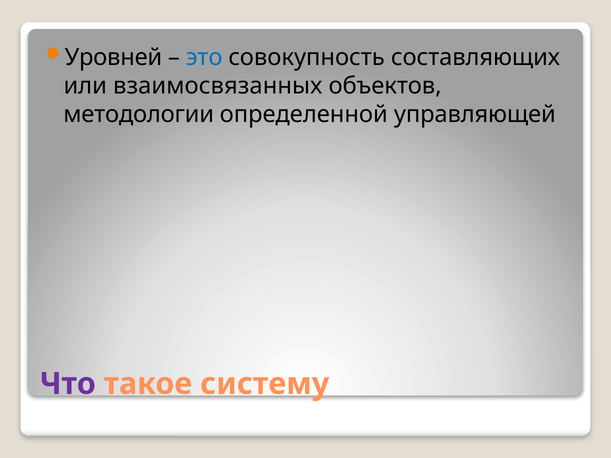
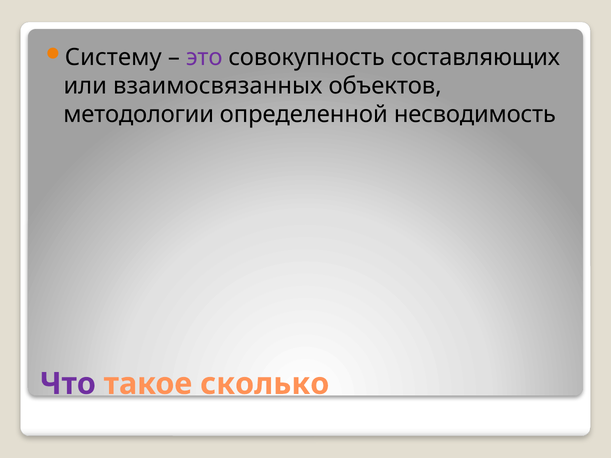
Уровней: Уровней -> Систему (113, 57)
это colour: blue -> purple (204, 57)
управляющей: управляющей -> несводимость (475, 115)
систему: систему -> сколько (265, 384)
